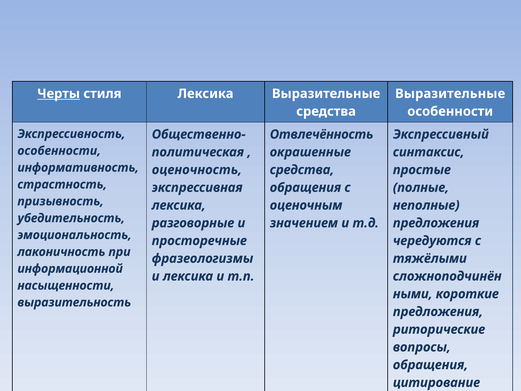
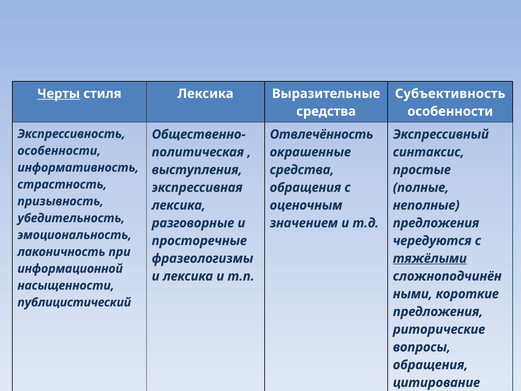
Выразительные: Выразительные -> Субъективность (450, 94)
оценочность: оценочность -> выступления (197, 170)
тяжёлыми underline: none -> present (430, 258)
выразительность: выразительность -> публицистический (74, 302)
